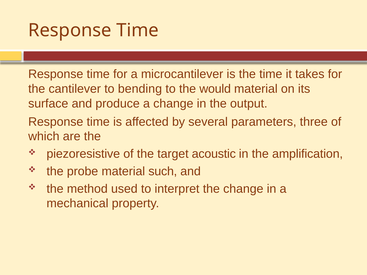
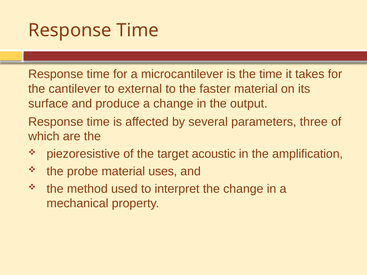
bending: bending -> external (140, 89)
would: would -> faster (215, 89)
such: such -> uses (163, 171)
